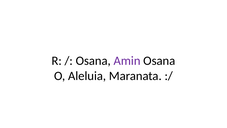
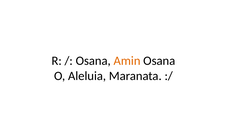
Amin colour: purple -> orange (127, 61)
